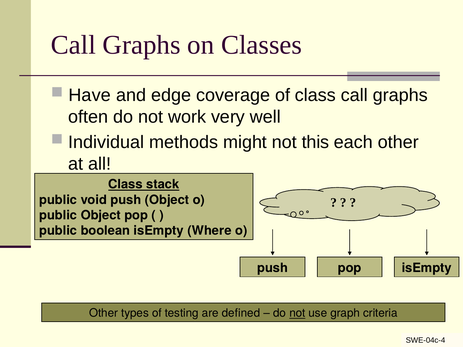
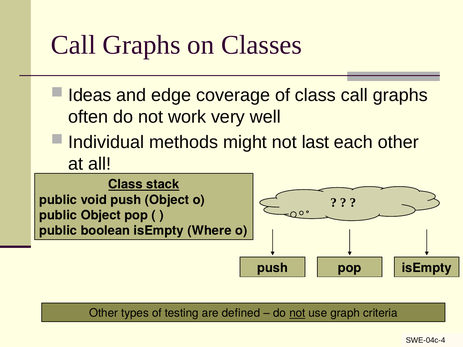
Have: Have -> Ideas (90, 95)
this: this -> last (315, 142)
